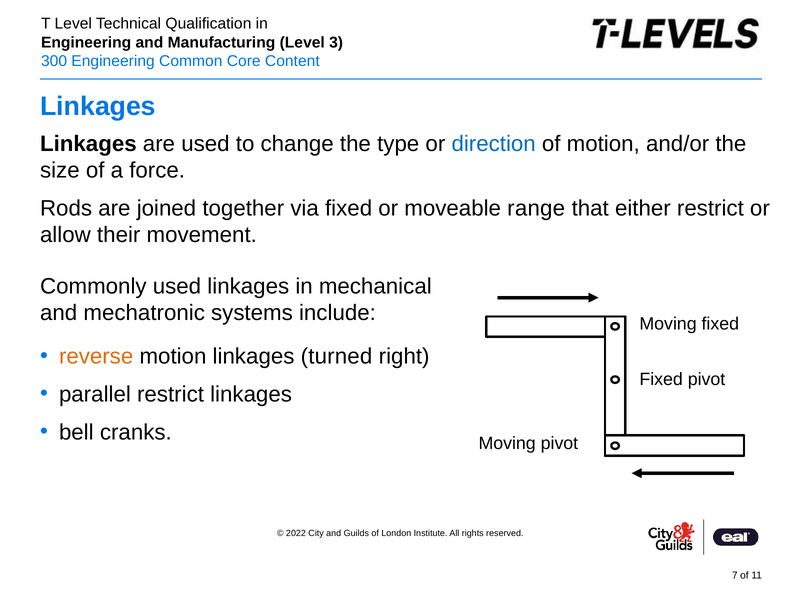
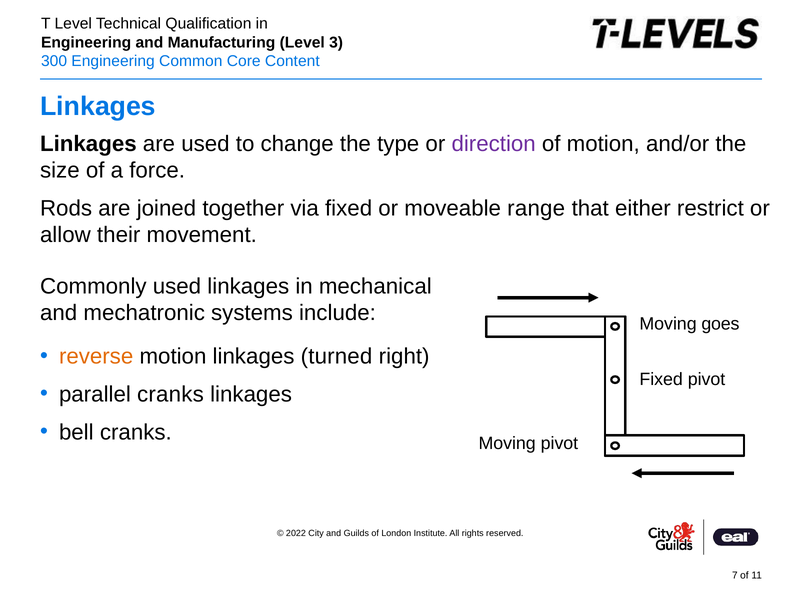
direction colour: blue -> purple (494, 144)
Moving fixed: fixed -> goes (720, 323)
parallel restrict: restrict -> cranks (170, 394)
